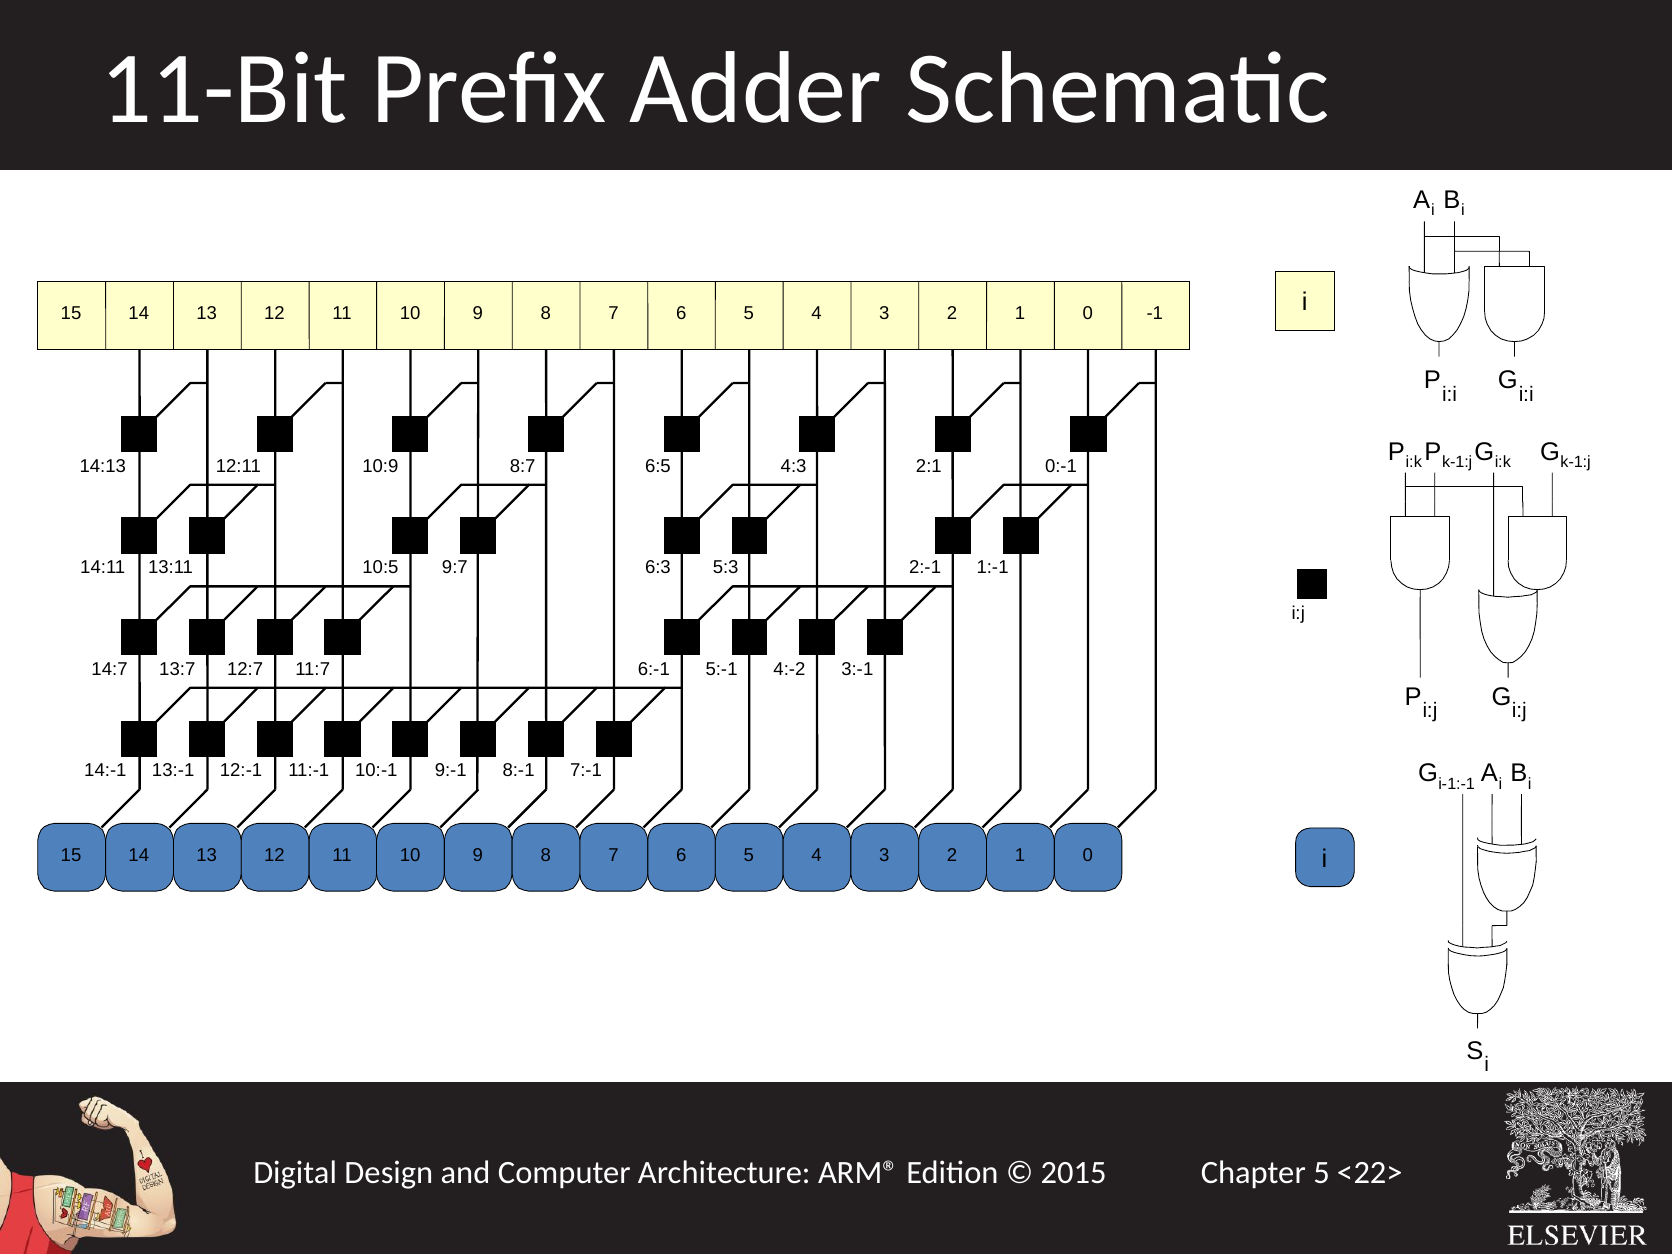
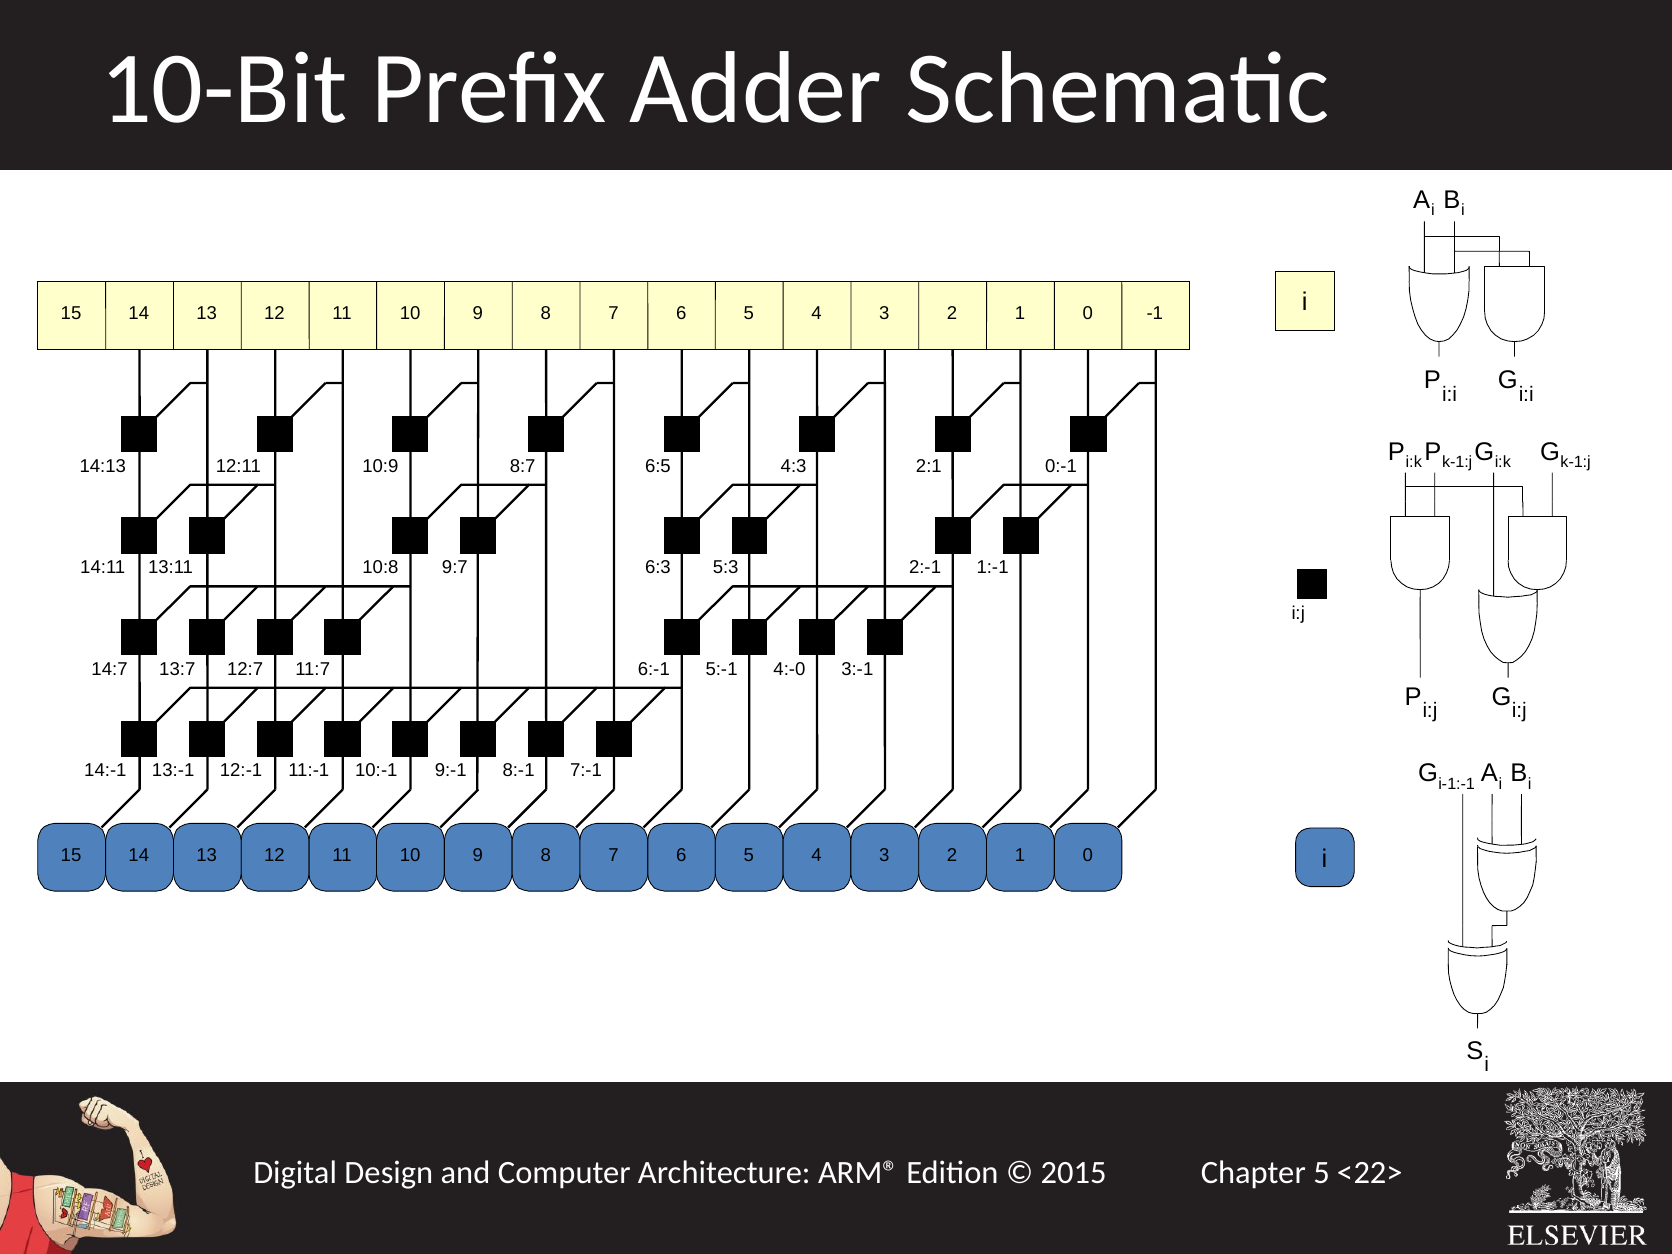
11-Bit: 11-Bit -> 10-Bit (224, 89)
10:5: 10:5 -> 10:8 (380, 568)
4:-2: 4:-2 -> 4:-0 (789, 669)
